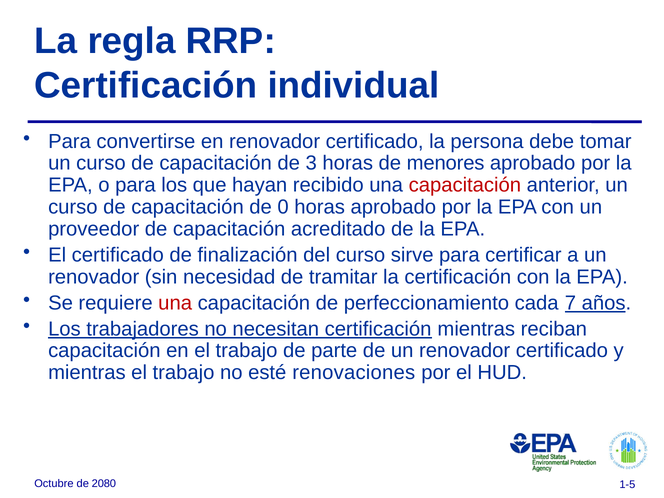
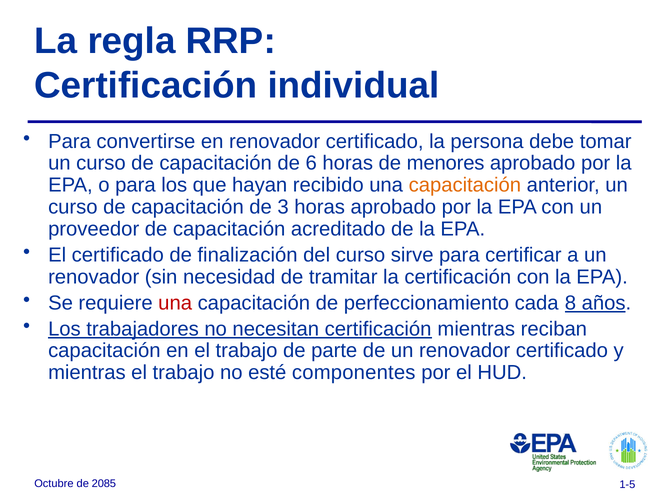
3: 3 -> 6 (311, 163)
capacitación colour: red -> orange (465, 185)
0: 0 -> 3 (283, 207)
7: 7 -> 8 (570, 303)
renovaciones: renovaciones -> componentes (354, 373)
2080: 2080 -> 2085 (104, 483)
